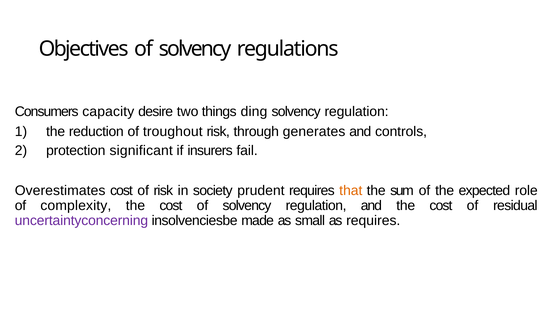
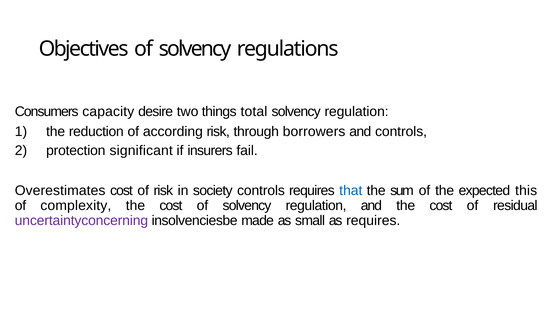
ding: ding -> total (254, 112)
troughout: troughout -> according (173, 132)
generates: generates -> borrowers (314, 132)
society prudent: prudent -> controls (261, 191)
that colour: orange -> blue (351, 191)
role: role -> this (526, 191)
